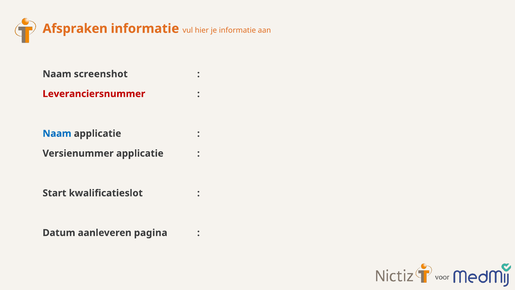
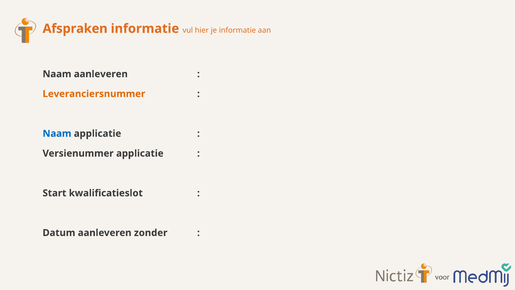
Naam screenshot: screenshot -> aanleveren (101, 74)
Leveranciersnummer colour: red -> orange (94, 94)
pagina: pagina -> zonder (151, 233)
